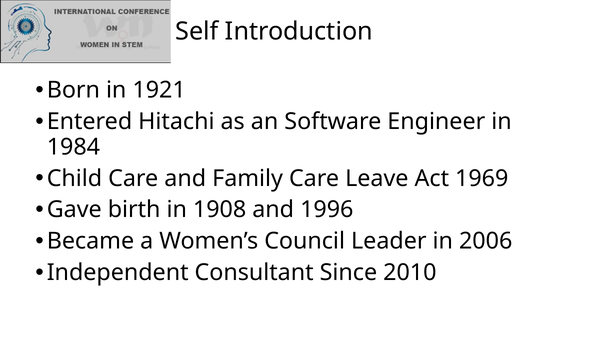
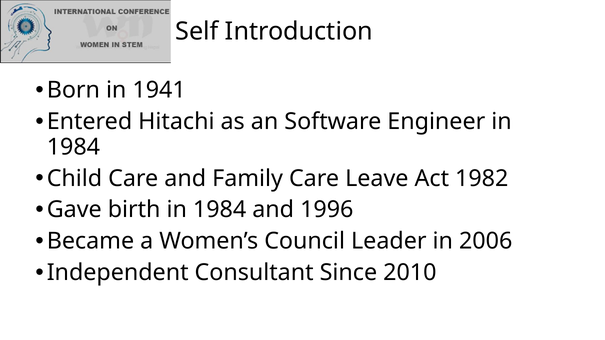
1921: 1921 -> 1941 (159, 90)
1969: 1969 -> 1982 (482, 178)
birth in 1908: 1908 -> 1984 (220, 210)
